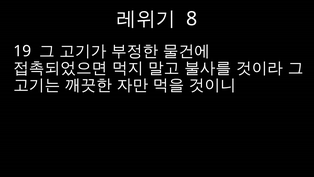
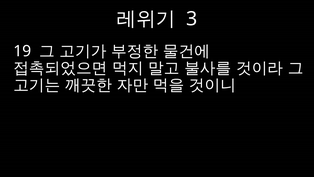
8: 8 -> 3 (192, 19)
